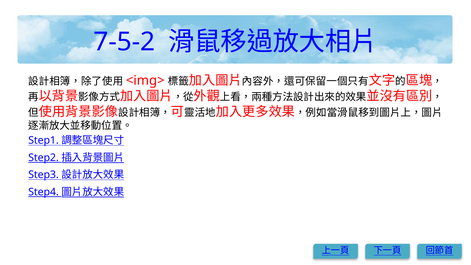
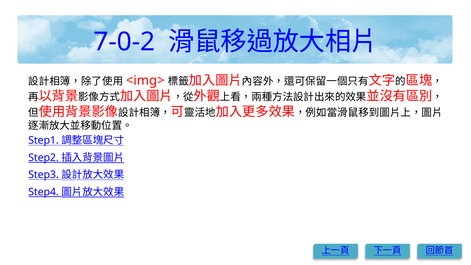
7-5-2: 7-5-2 -> 7-0-2 (124, 42)
